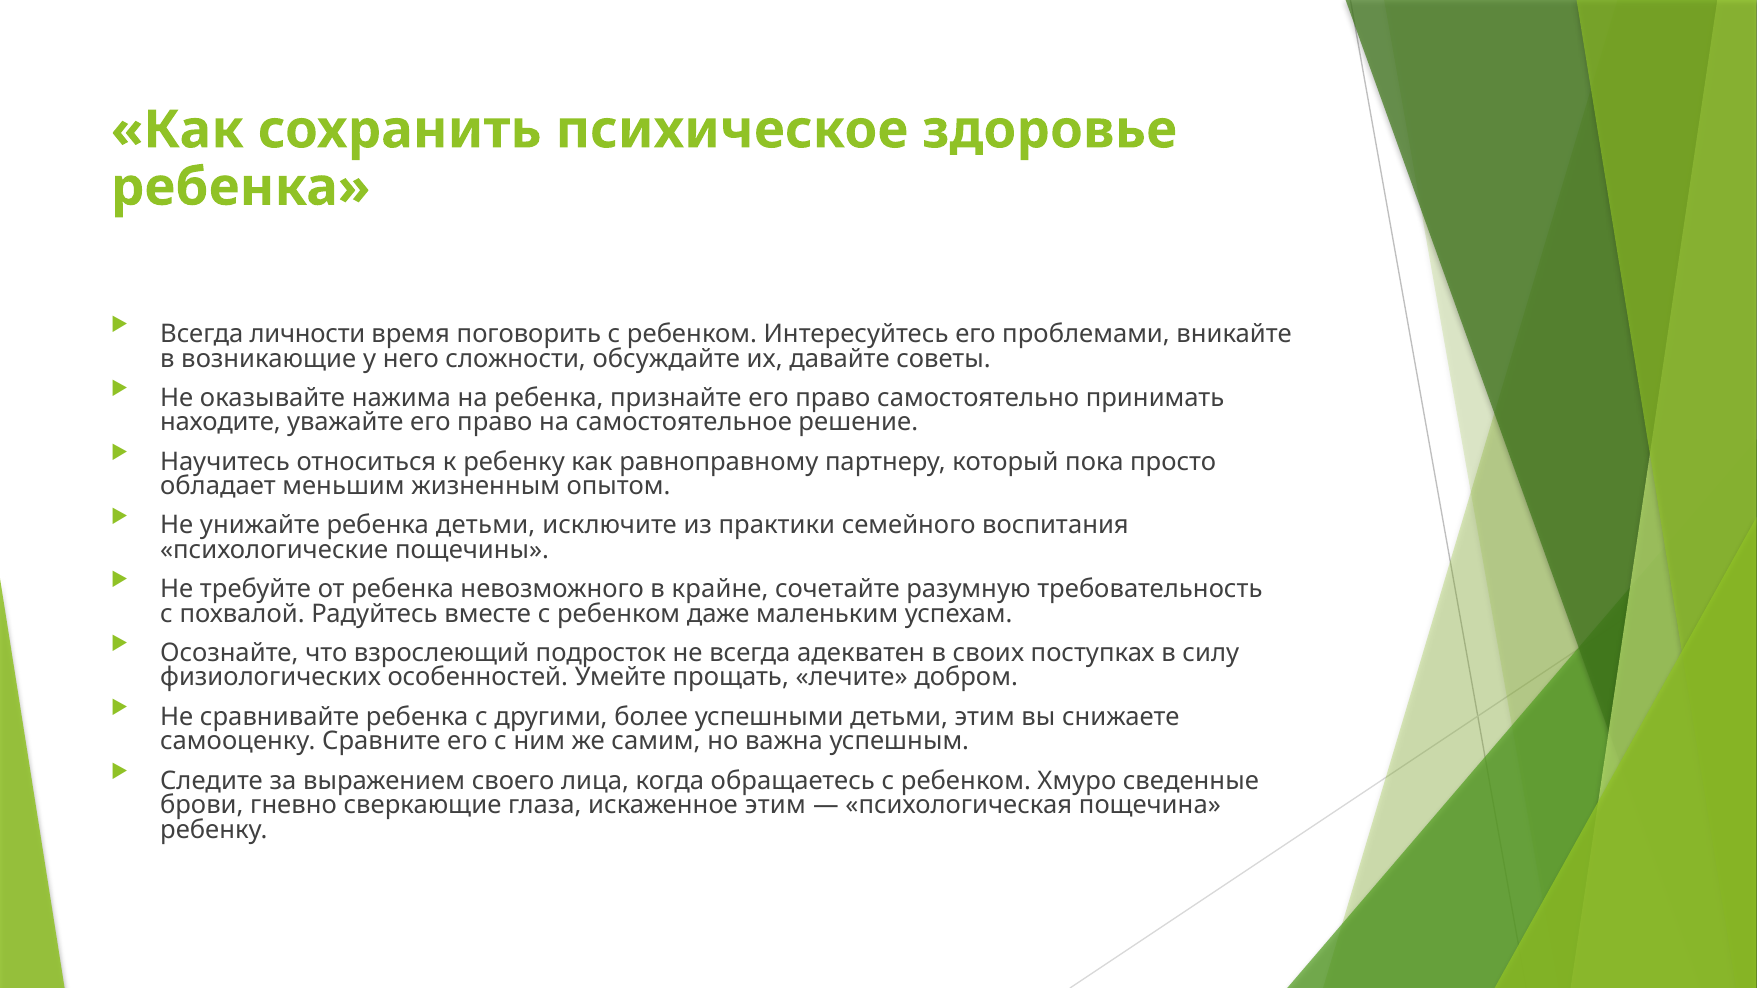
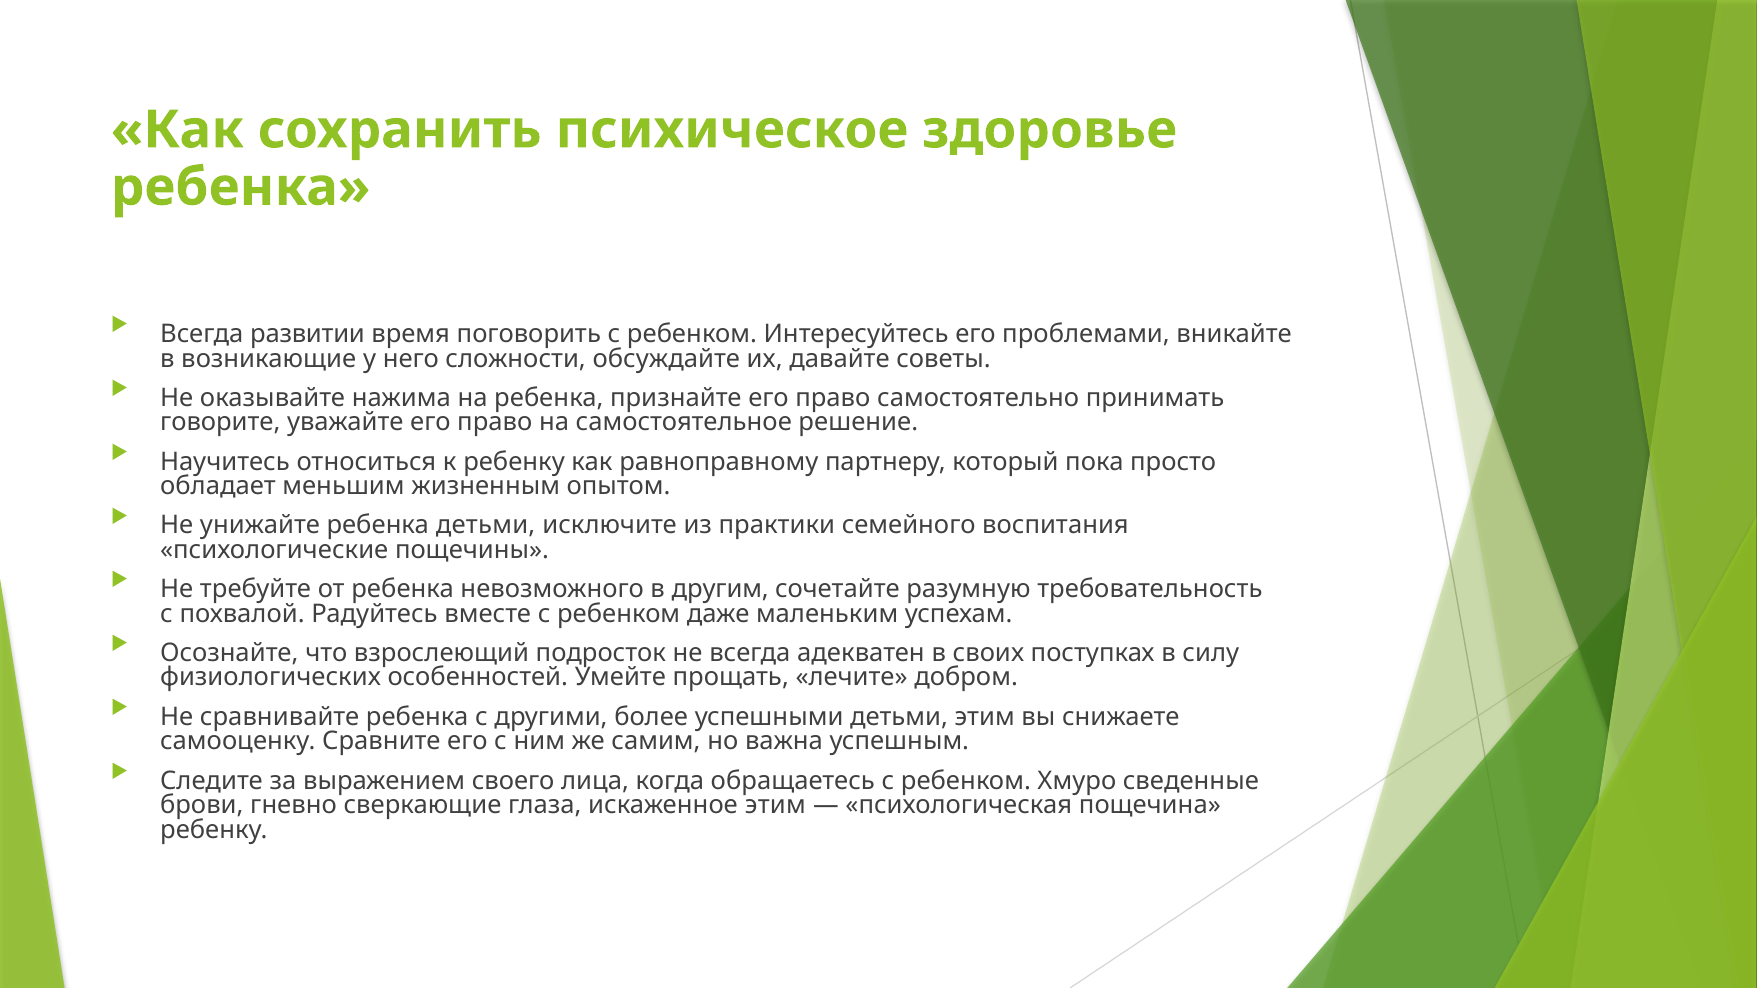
личности: личности -> развитии (308, 334)
находите: находите -> говорите (220, 423)
крайне: крайне -> другим (720, 589)
